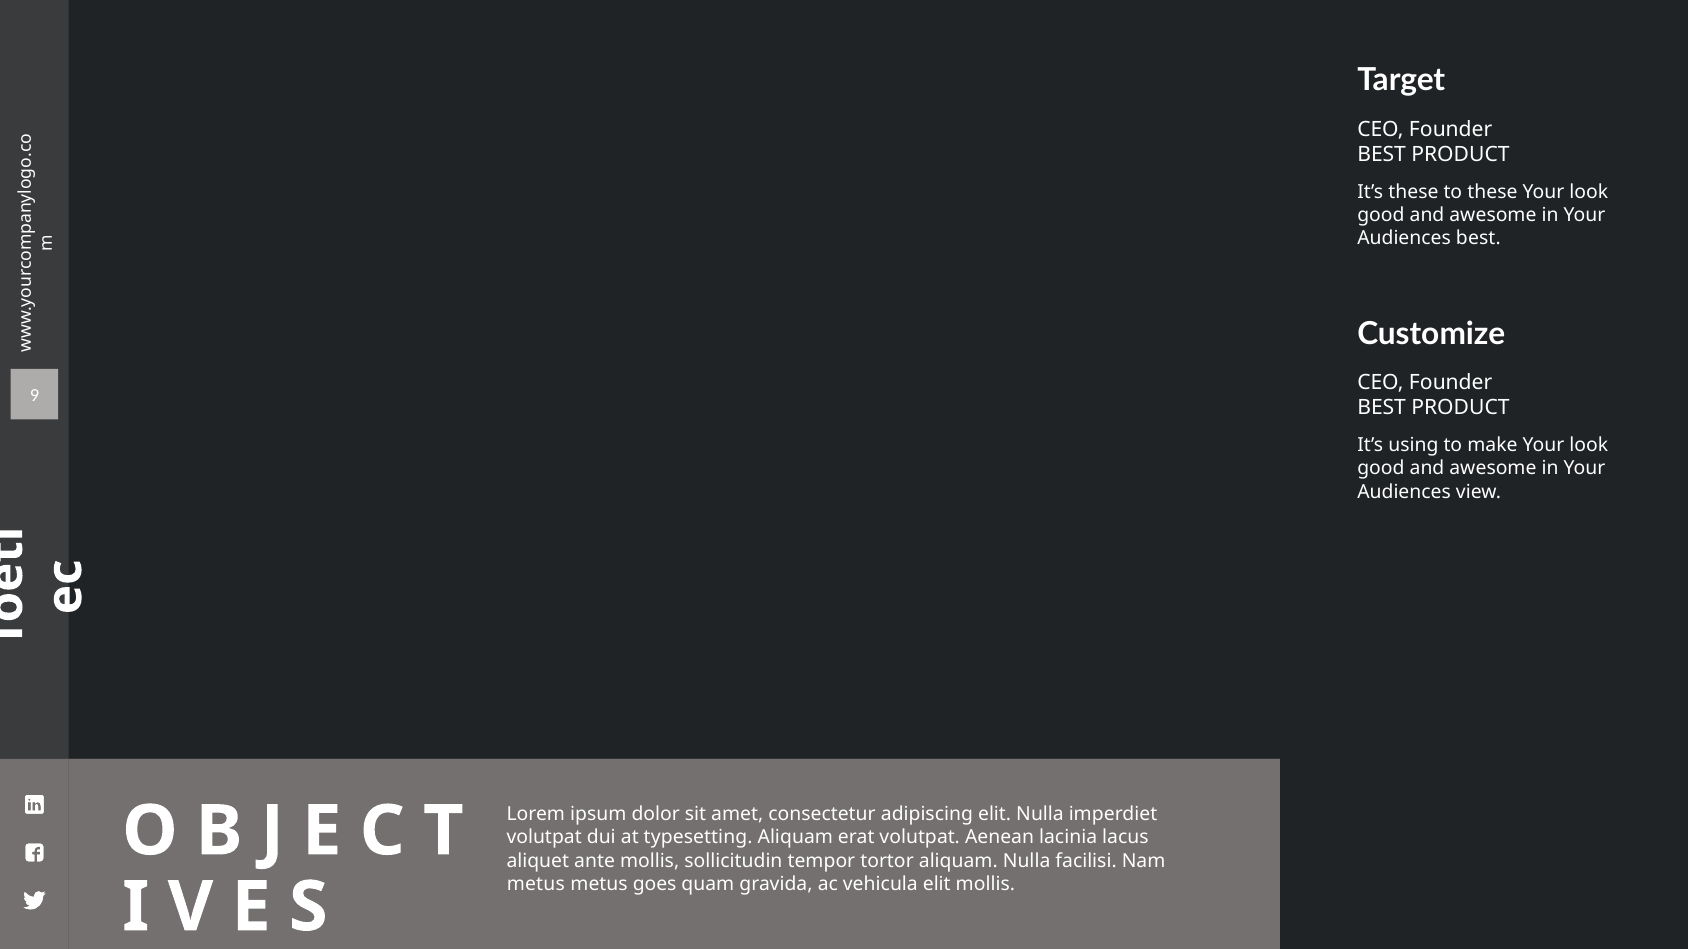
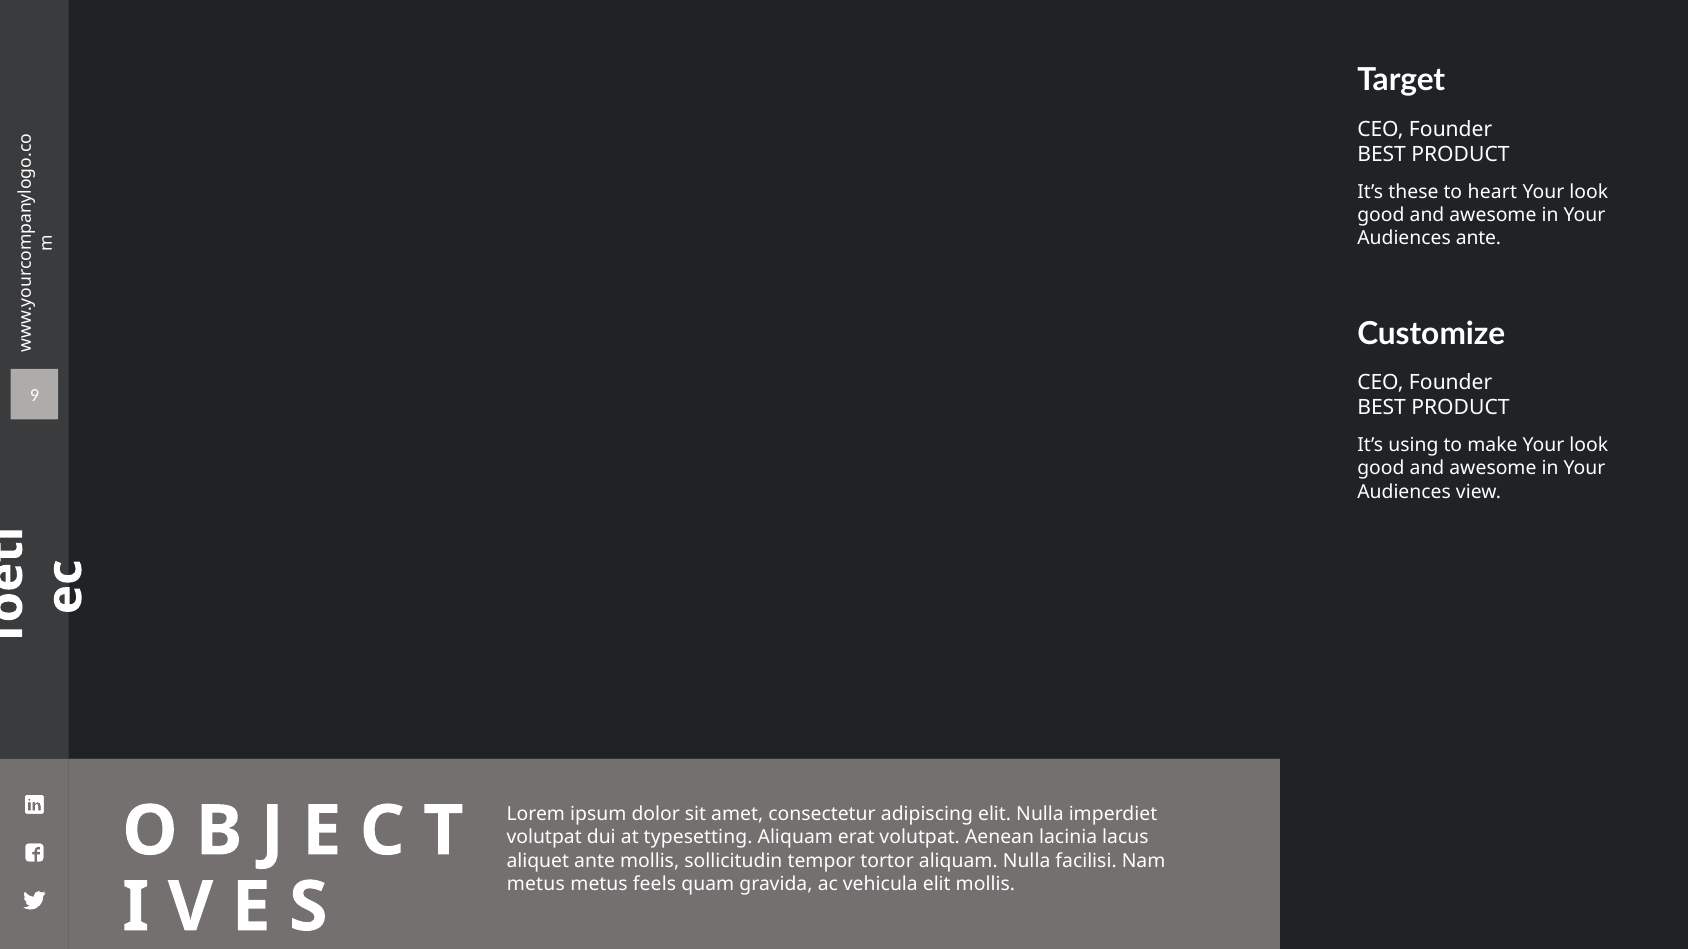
to these: these -> heart (1492, 192)
Audiences best: best -> ante (1479, 238)
goes: goes -> feels (654, 884)
